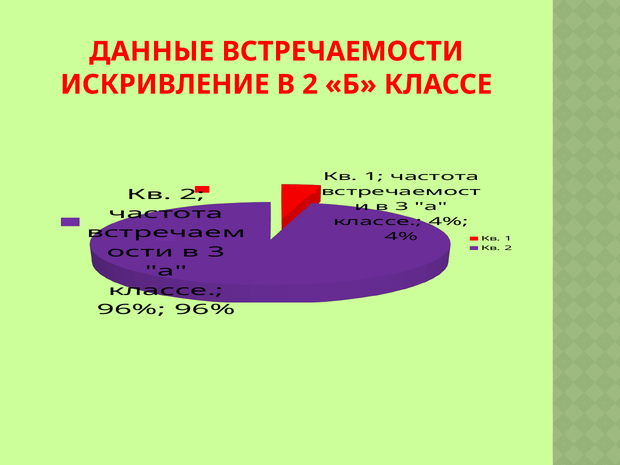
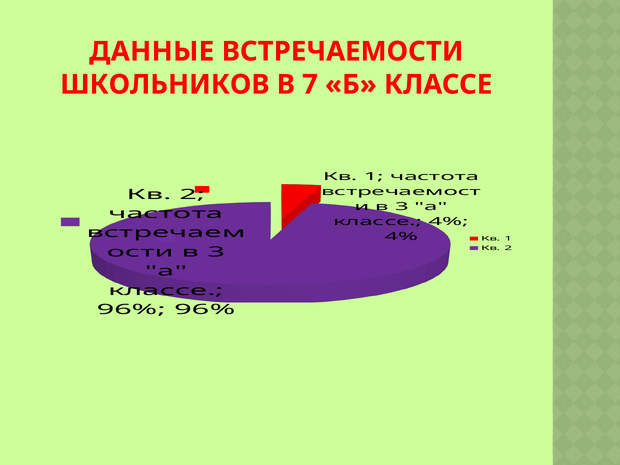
ИСКРИВЛЕНИЕ: ИСКРИВЛЕНИЕ -> ШКОЛЬНИКОВ (165, 85)
В 2: 2 -> 7 (310, 85)
